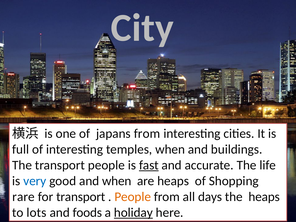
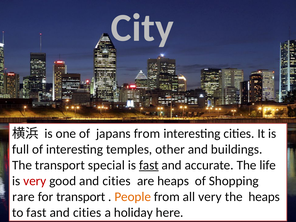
temples when: when -> other (170, 149)
transport people: people -> special (106, 165)
very colour: blue -> red (35, 181)
good and when: when -> cities (117, 181)
all days: days -> very (210, 197)
to lots: lots -> fast (36, 213)
foods: foods -> cities (87, 213)
holiday underline: present -> none (133, 213)
